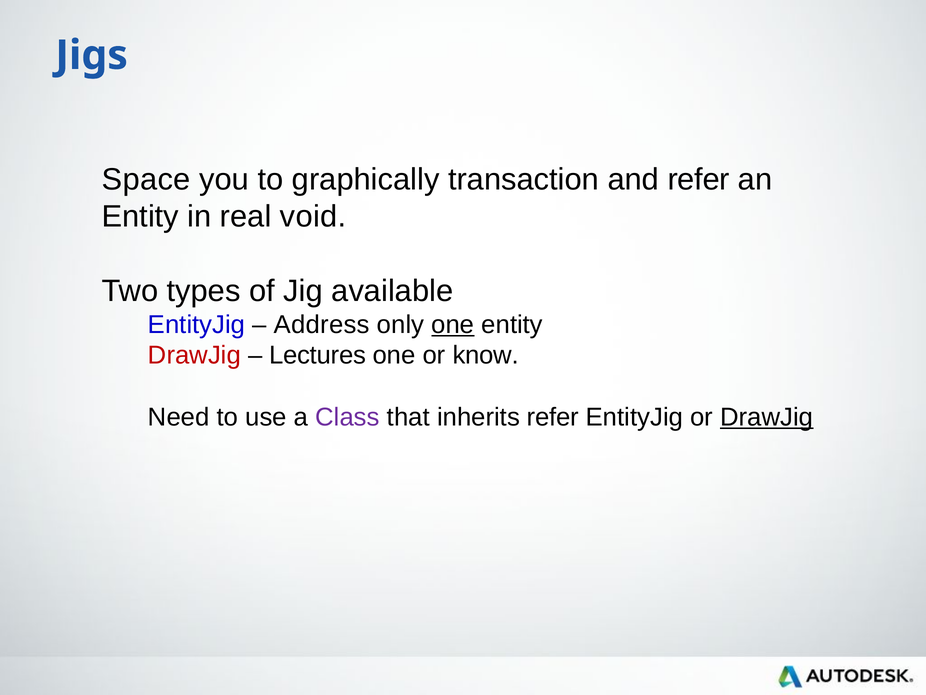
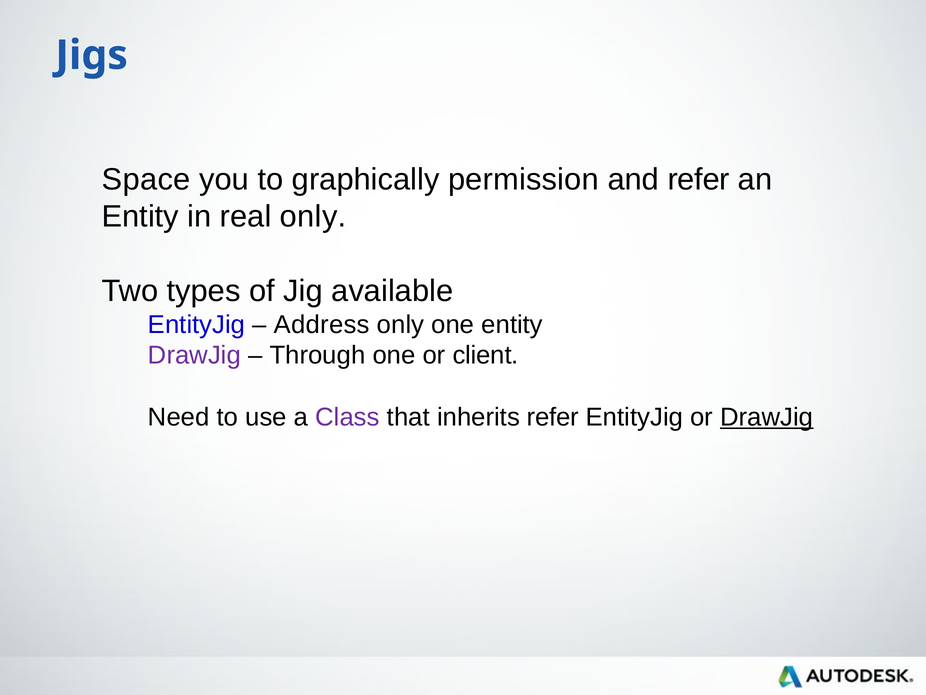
transaction: transaction -> permission (523, 180)
real void: void -> only (313, 217)
one underline: present -> none (453, 324)
DrawJig colour: red -> purple (194, 355)
Lectures: Lectures -> Through (317, 355)
know: know -> client (486, 355)
